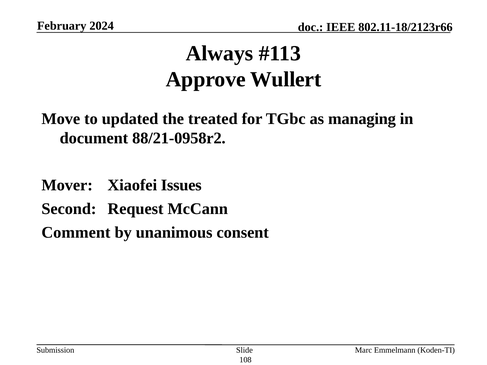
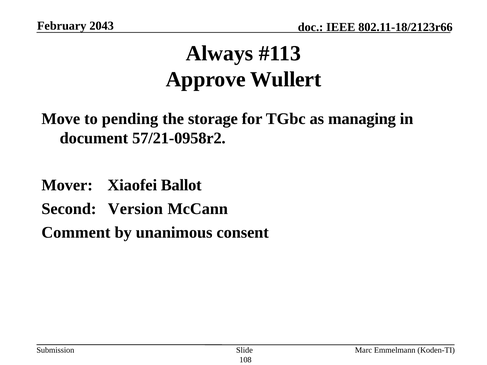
2024: 2024 -> 2043 (102, 26)
updated: updated -> pending (130, 119)
treated: treated -> storage (213, 119)
88/21-0958r2: 88/21-0958r2 -> 57/21-0958r2 (179, 138)
Issues: Issues -> Ballot (181, 185)
Request: Request -> Version (135, 209)
